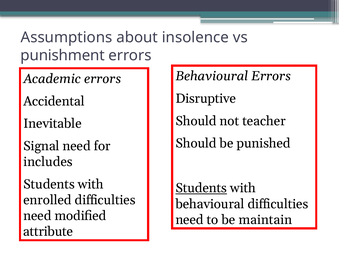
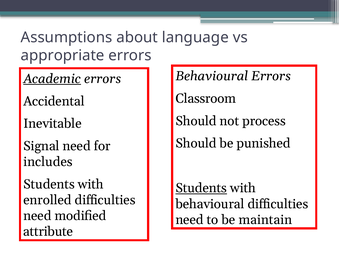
insolence: insolence -> language (195, 37)
punishment: punishment -> appropriate (63, 56)
Academic underline: none -> present (52, 79)
Disruptive: Disruptive -> Classroom (206, 99)
teacher: teacher -> process (264, 121)
